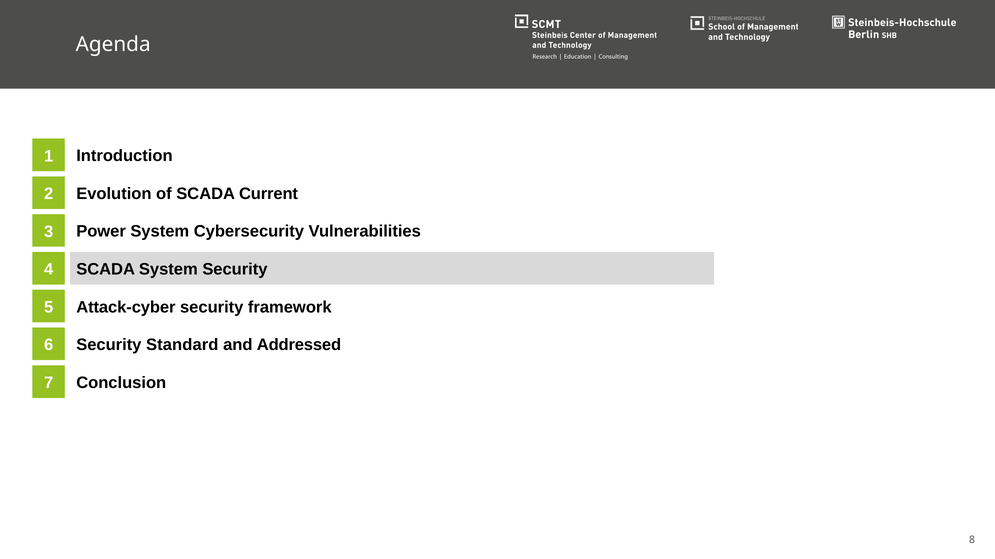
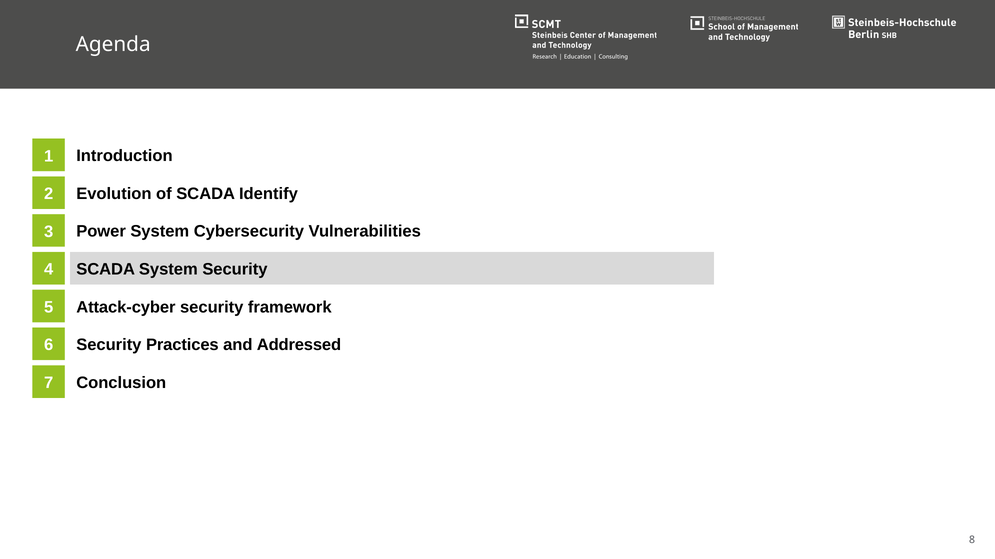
Current: Current -> Identify (268, 194)
Standard: Standard -> Practices (182, 345)
